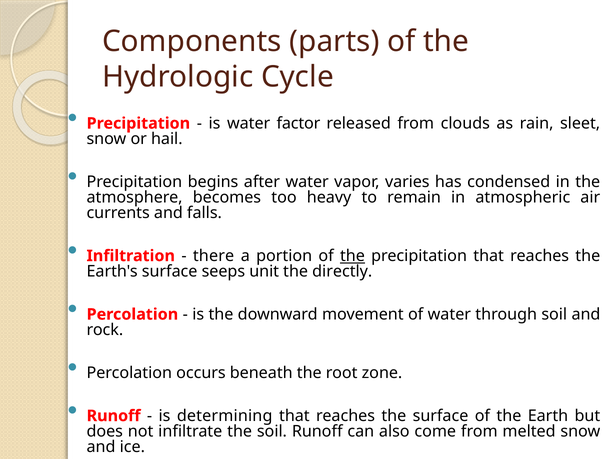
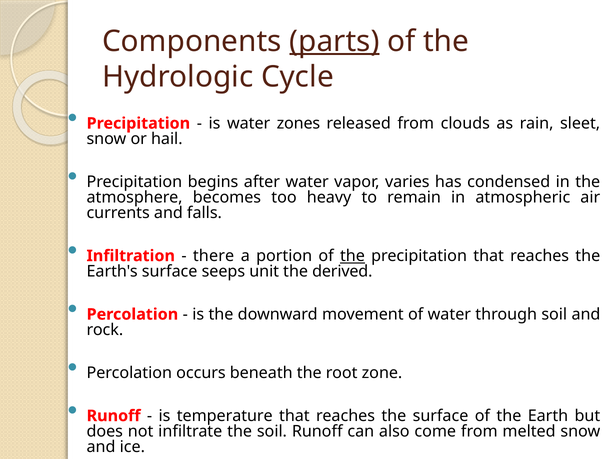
parts underline: none -> present (334, 41)
factor: factor -> zones (298, 123)
directly: directly -> derived (342, 271)
determining: determining -> temperature (225, 416)
